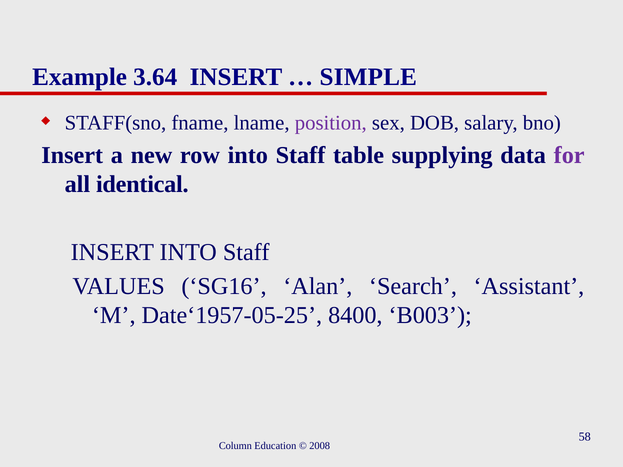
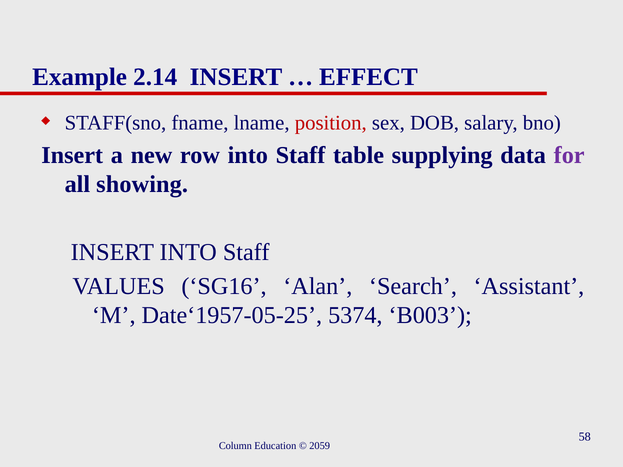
3.64: 3.64 -> 2.14 (155, 77)
SIMPLE: SIMPLE -> EFFECT (368, 77)
position colour: purple -> red (331, 123)
identical: identical -> showing (142, 184)
8400: 8400 -> 5374 (355, 315)
2008: 2008 -> 2059 (320, 446)
